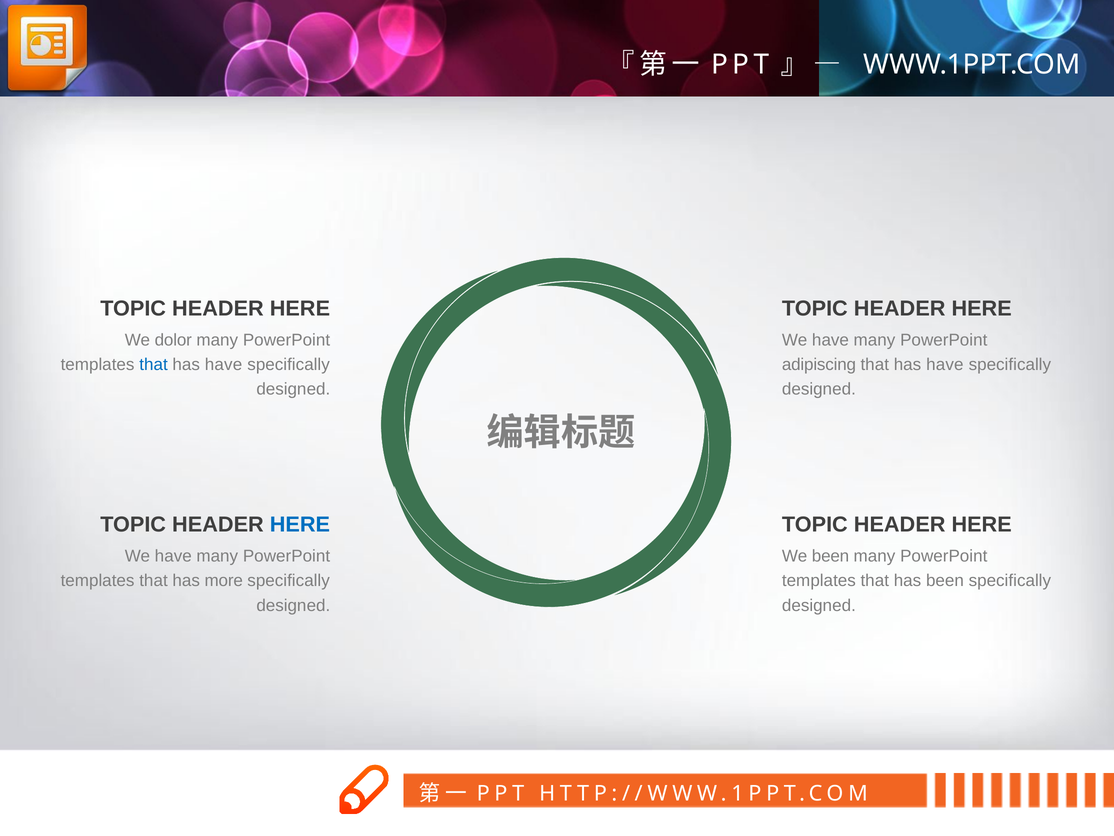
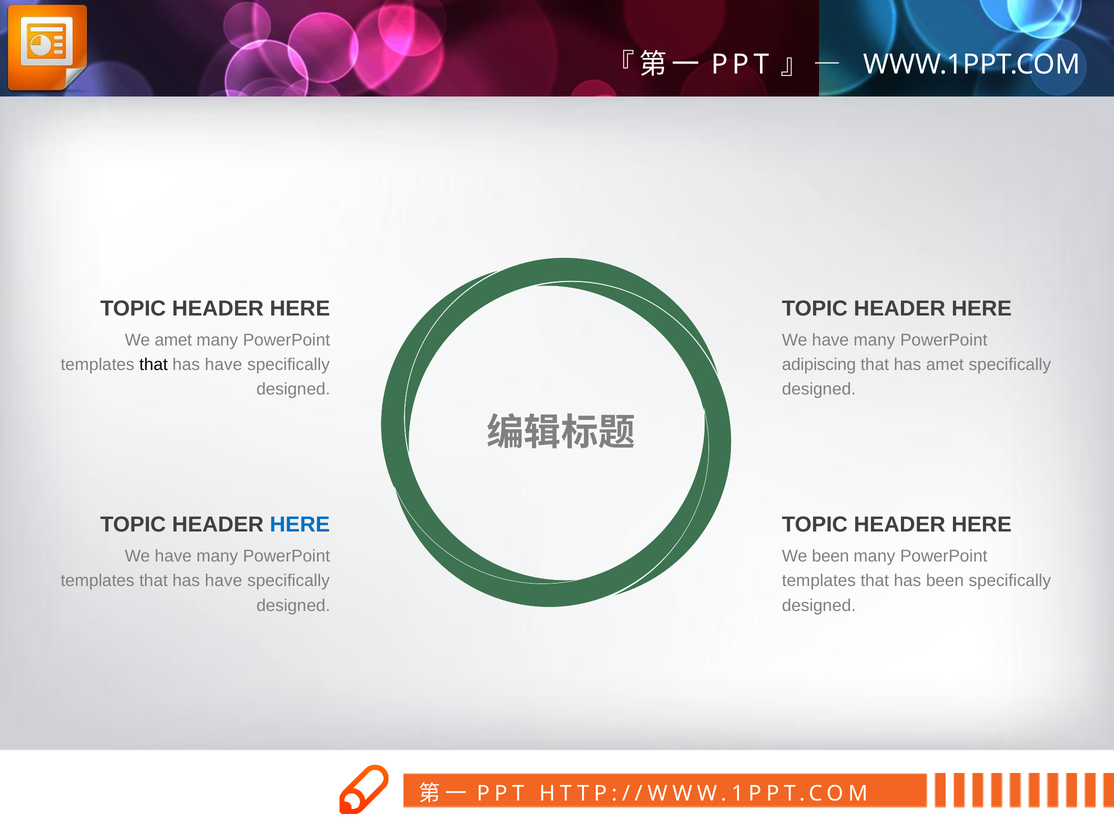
We dolor: dolor -> amet (173, 340)
that colour: blue -> black (154, 365)
have: have -> amet (945, 365)
more: more -> have (224, 581)
